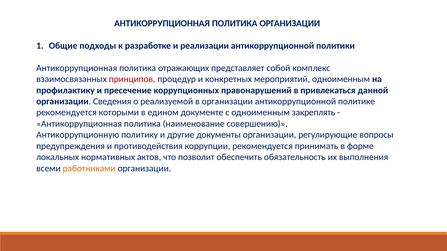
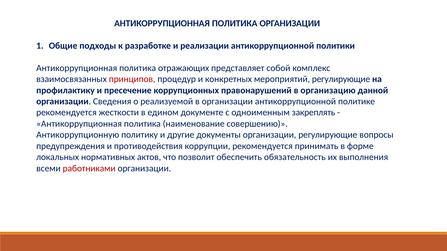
мероприятий одноименным: одноименным -> регулирующие (341, 79)
привлекаться: привлекаться -> организацию (328, 90)
которыми: которыми -> жесткости (119, 113)
работниками colour: orange -> red (89, 169)
